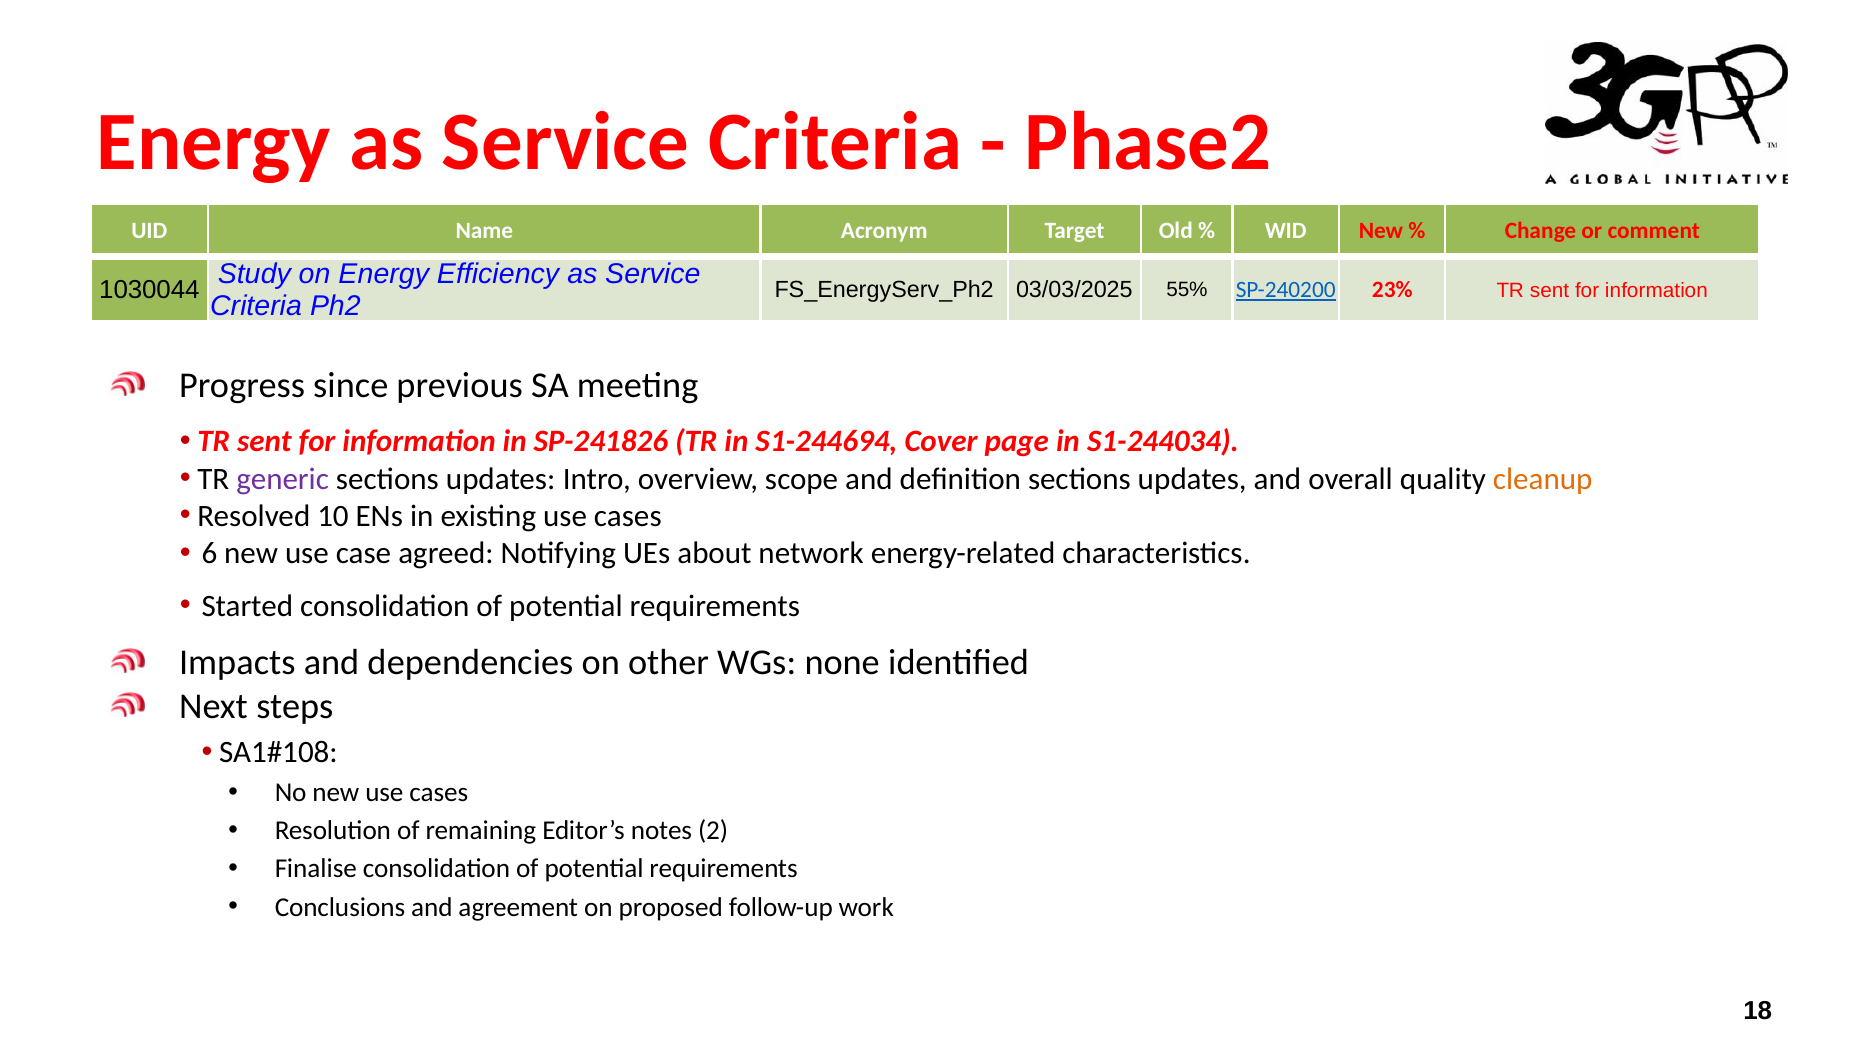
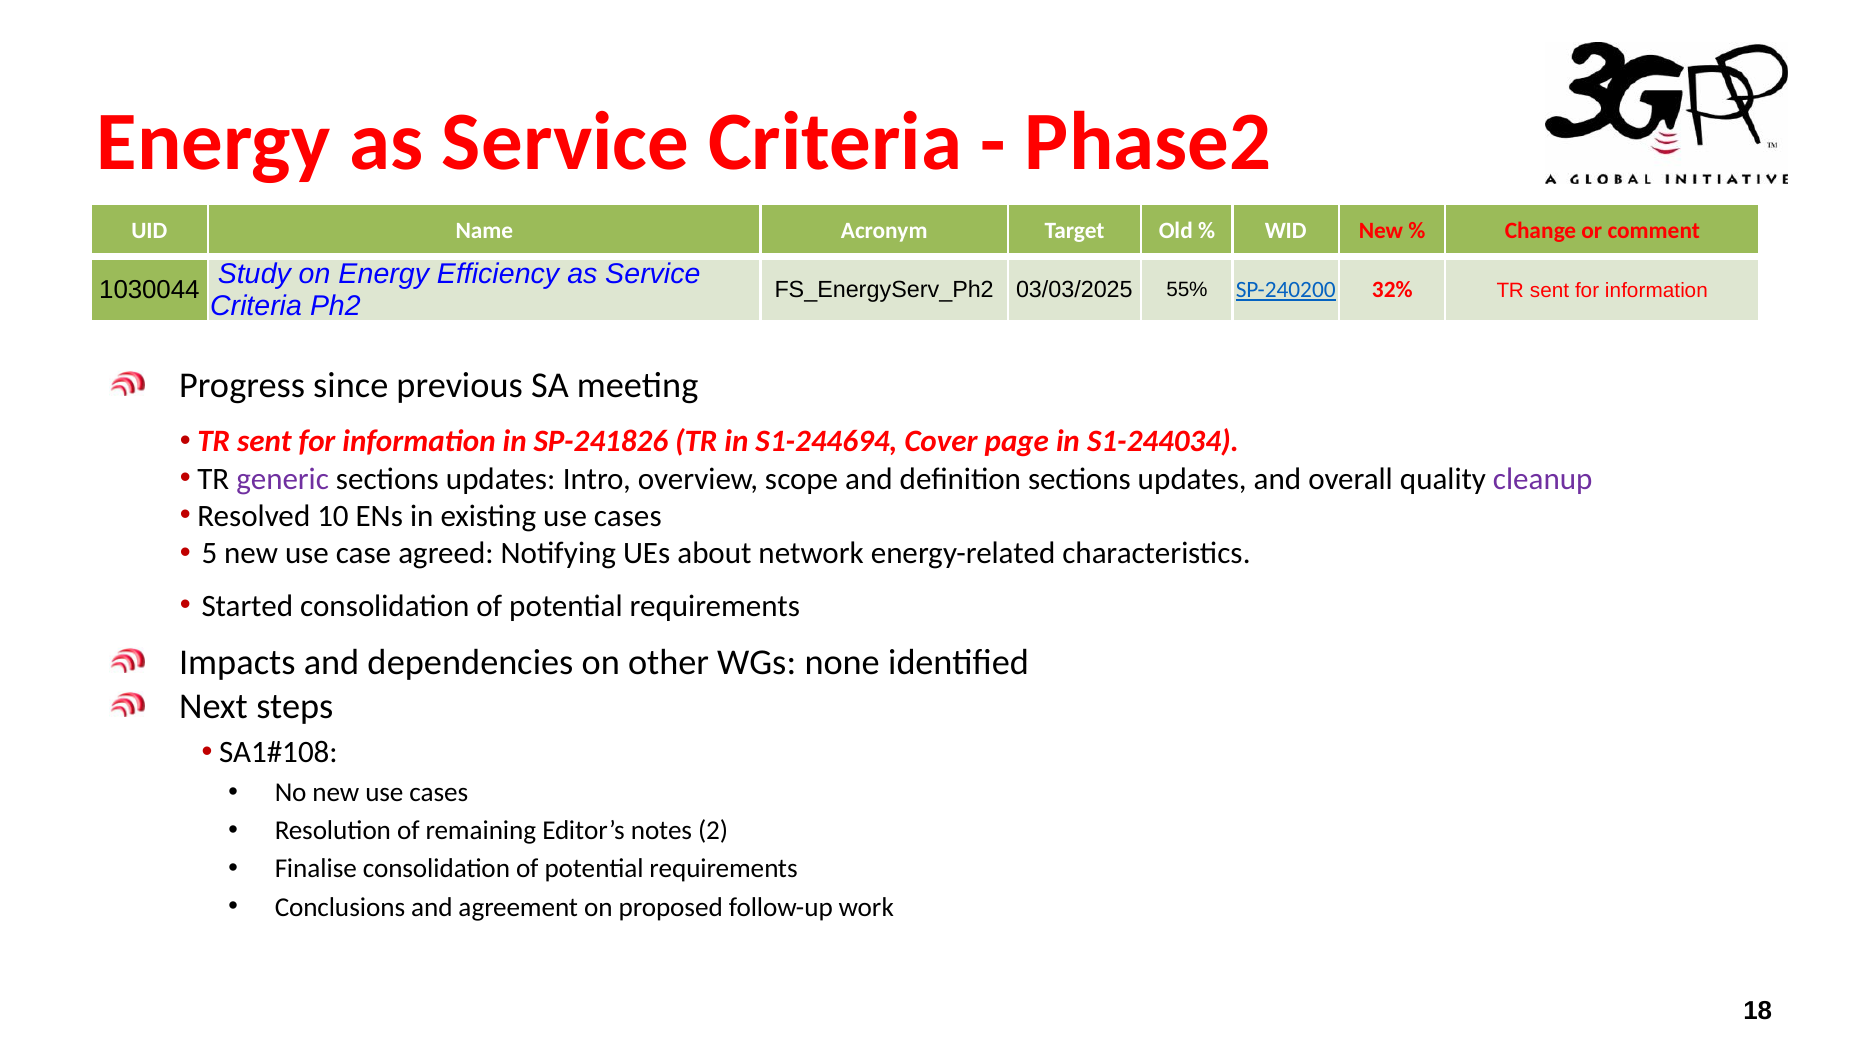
23%: 23% -> 32% (1392, 290)
cleanup colour: orange -> purple (1543, 479)
6: 6 -> 5 (209, 553)
